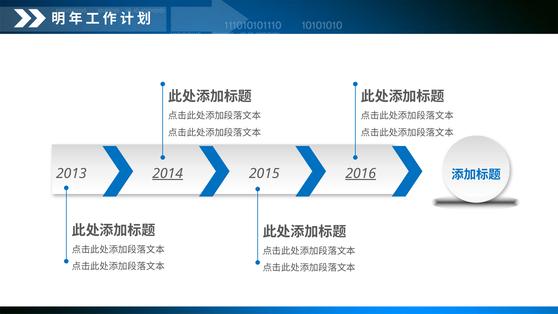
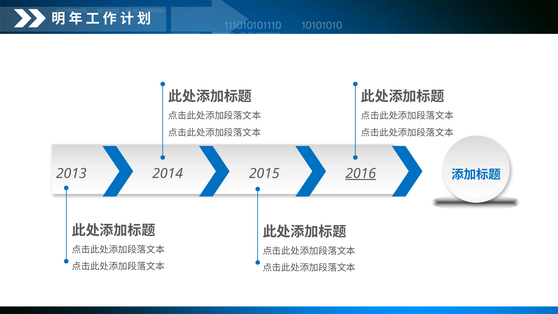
2014 underline: present -> none (168, 173)
